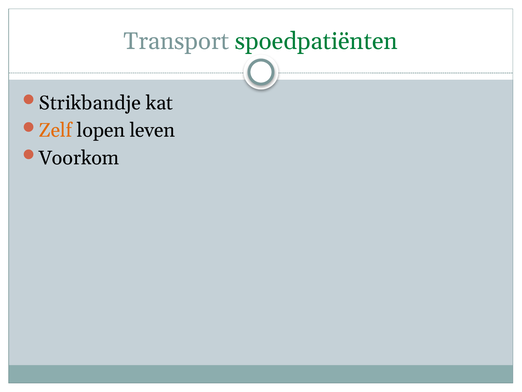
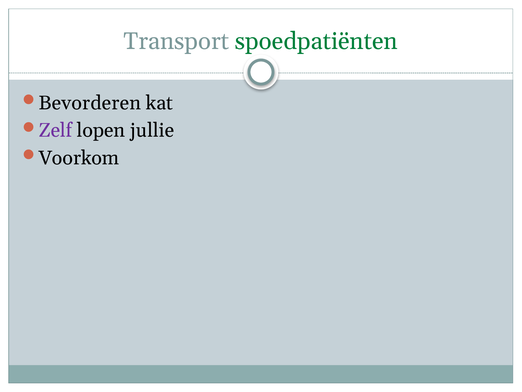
Strikbandje: Strikbandje -> Bevorderen (90, 103)
Zelf colour: orange -> purple (56, 130)
leven: leven -> jullie (152, 130)
